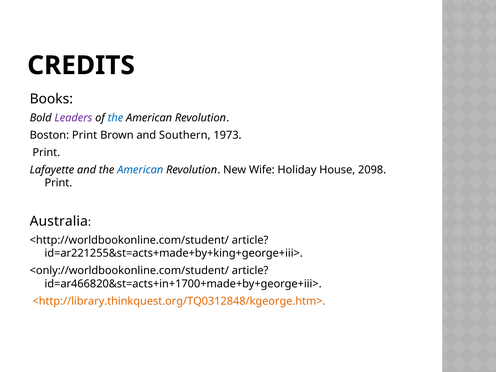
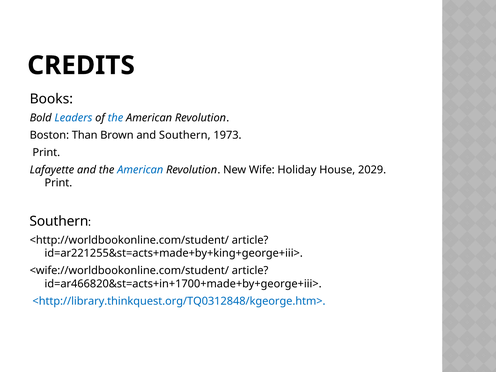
Leaders colour: purple -> blue (73, 118)
Boston Print: Print -> Than (85, 135)
2098: 2098 -> 2029 (372, 170)
Australia: Australia -> Southern (59, 221)
<only://worldbookonline.com/student/: <only://worldbookonline.com/student/ -> <wife://worldbookonline.com/student/ (129, 271)
<http://library.thinkquest.org/TQ0312848/kgeorge.htm> colour: orange -> blue (179, 301)
